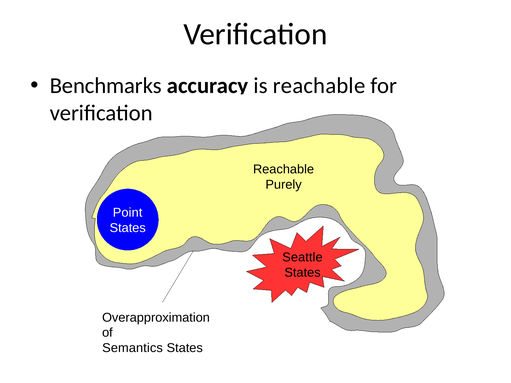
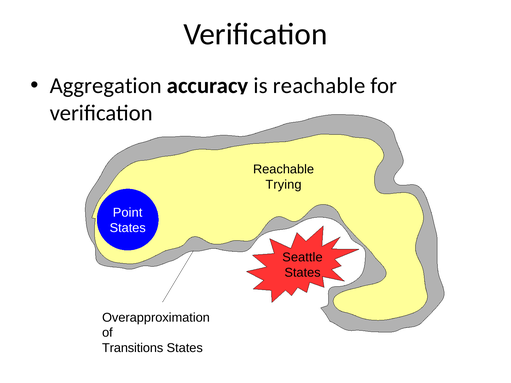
Benchmarks: Benchmarks -> Aggregation (106, 86)
Purely: Purely -> Trying (284, 185)
Semantics: Semantics -> Transitions (133, 348)
